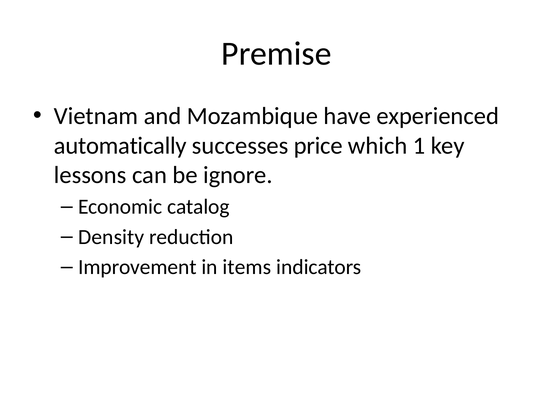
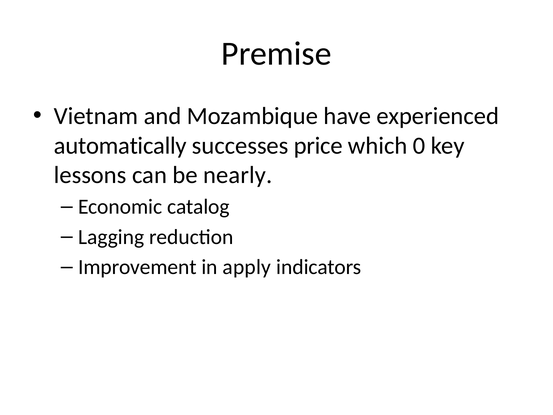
1: 1 -> 0 (419, 146)
ignore: ignore -> nearly (238, 175)
Density: Density -> Lagging (111, 237)
items: items -> apply (247, 267)
